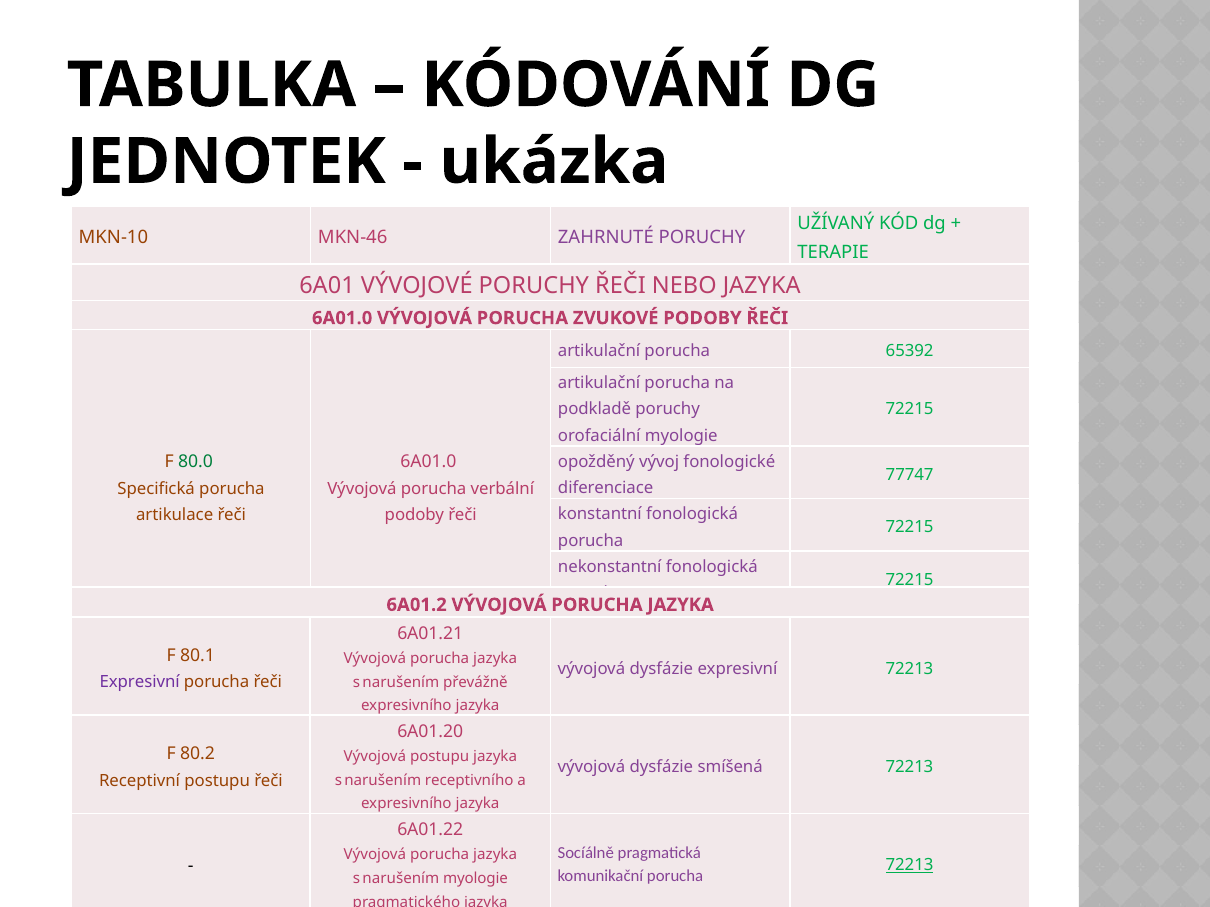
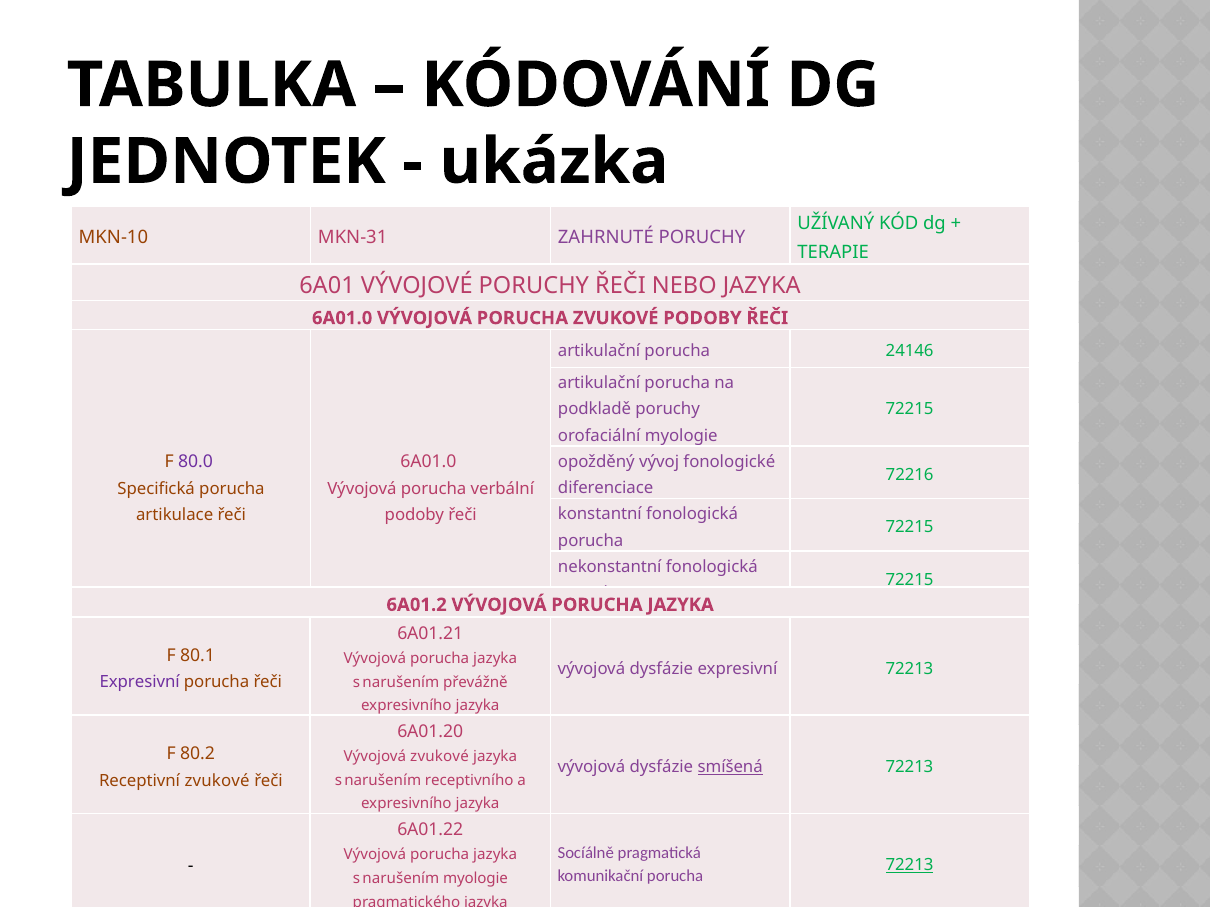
MKN-46: MKN-46 -> MKN-31 (353, 238)
65392: 65392 -> 24146 (910, 351)
80.0 colour: green -> purple (195, 462)
77747: 77747 -> 72216 (910, 475)
Vývojová postupu: postupu -> zvukové (440, 757)
smíšená underline: none -> present (730, 767)
Receptivní postupu: postupu -> zvukové (217, 781)
